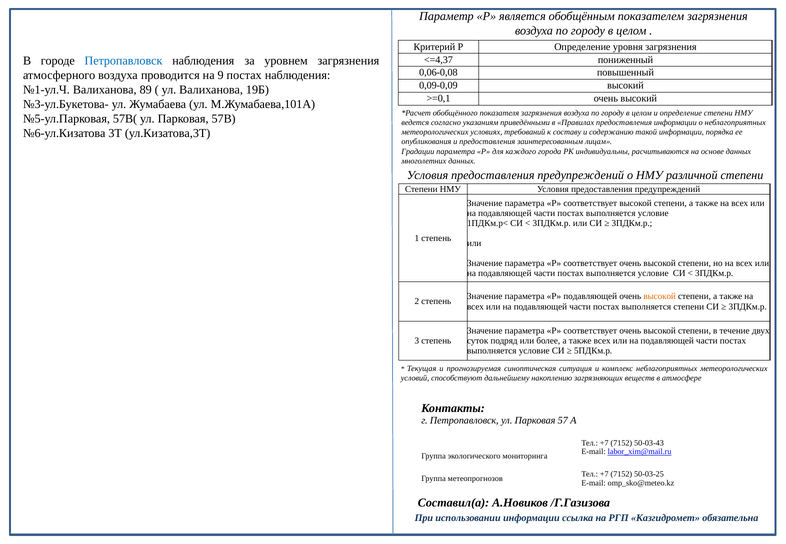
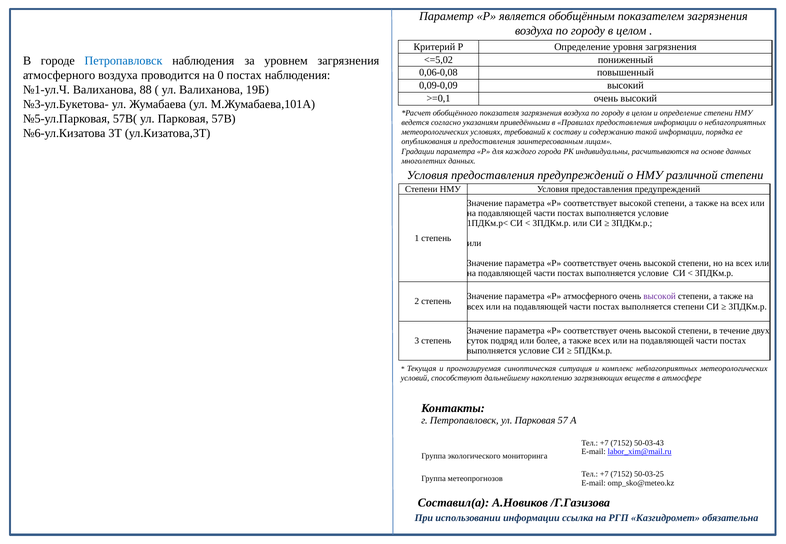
<=4,37: <=4,37 -> <=5,02 (438, 60)
9: 9 -> 0 (221, 75)
89: 89 -> 88 (146, 90)
Р подавляющей: подавляющей -> атмосферного (590, 297)
высокой colour: orange -> purple (660, 297)
